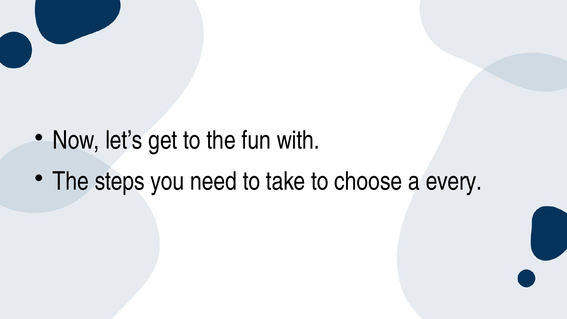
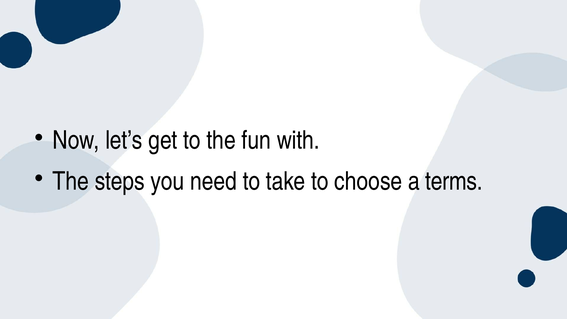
every: every -> terms (454, 181)
